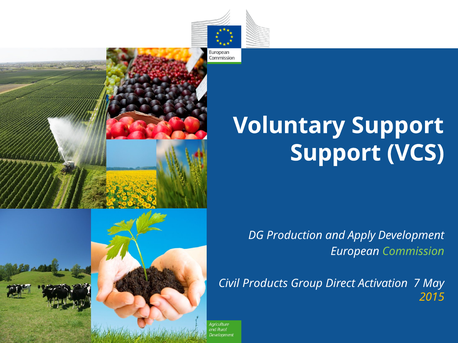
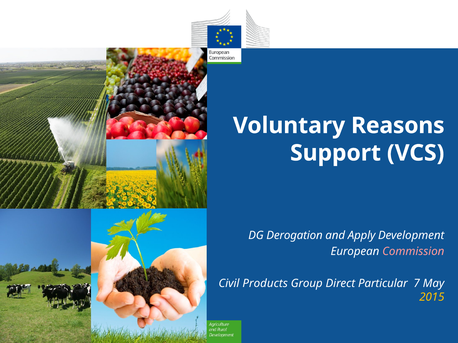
Voluntary Support: Support -> Reasons (398, 126)
Production: Production -> Derogation (295, 236)
Commission colour: light green -> pink (413, 252)
Activation: Activation -> Particular (383, 284)
